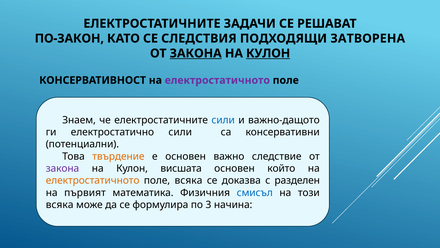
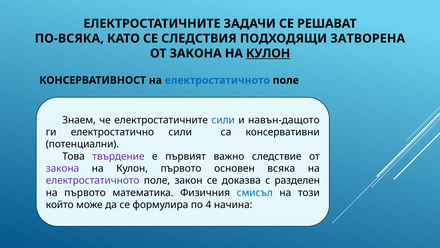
ПО-ЗАКОН: ПО-ЗАКОН -> ПО-ВСЯКА (69, 38)
ЗАКОНА underline: present -> none (196, 53)
електростатичното colour: purple -> blue (217, 80)
важно-дащото: важно-дащото -> навън-дащото (284, 120)
твърдение colour: orange -> purple (118, 156)
е основен: основен -> първият (186, 156)
Кулон висшата: висшата -> първото (181, 168)
който: който -> всяка (281, 168)
електростатичното colour: orange -> purple (93, 180)
поле всяка: всяка -> закон (189, 180)
на първият: първият -> първото (85, 192)
всяка: всяка -> който (60, 204)
3: 3 -> 4 (208, 204)
